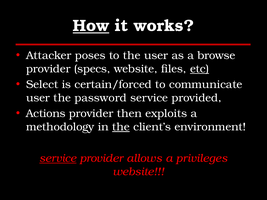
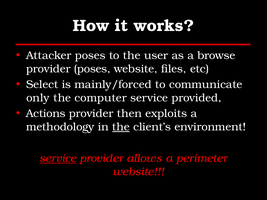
How underline: present -> none (91, 26)
provider specs: specs -> poses (92, 69)
etc underline: present -> none (200, 69)
certain/forced: certain/forced -> mainly/forced (113, 85)
user: user -> only (38, 98)
password: password -> computer (101, 98)
privileges: privileges -> perimeter (202, 158)
